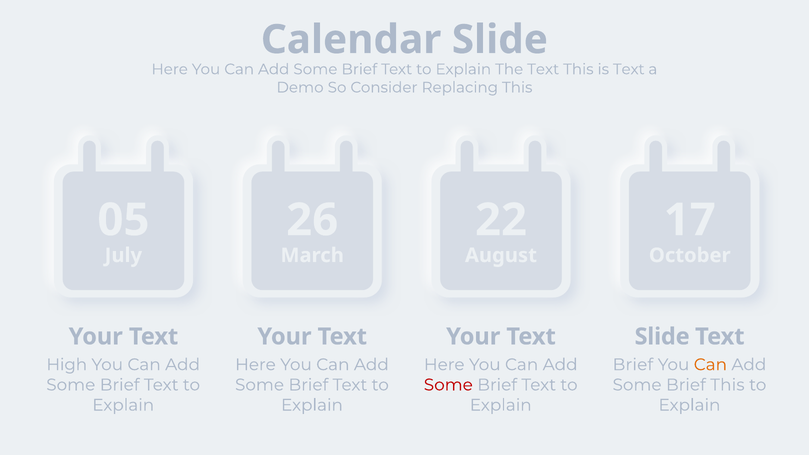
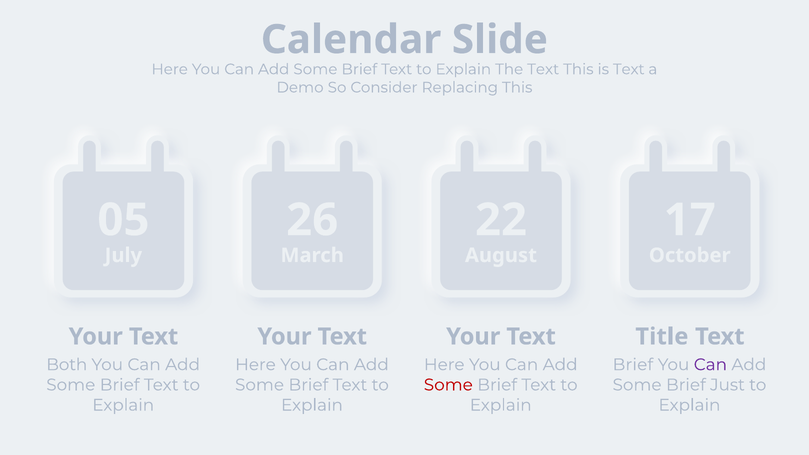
Slide: Slide -> Title (662, 337)
High: High -> Both (67, 365)
Can colour: orange -> purple (710, 365)
Brief This: This -> Just (728, 385)
